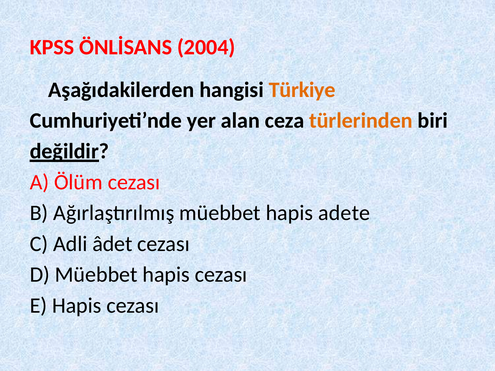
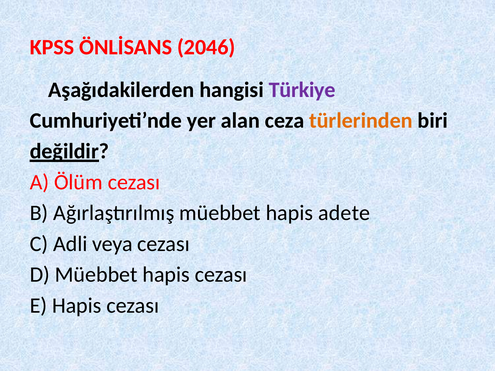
2004: 2004 -> 2046 (206, 47)
Türkiye colour: orange -> purple (302, 90)
âdet: âdet -> veya (112, 244)
